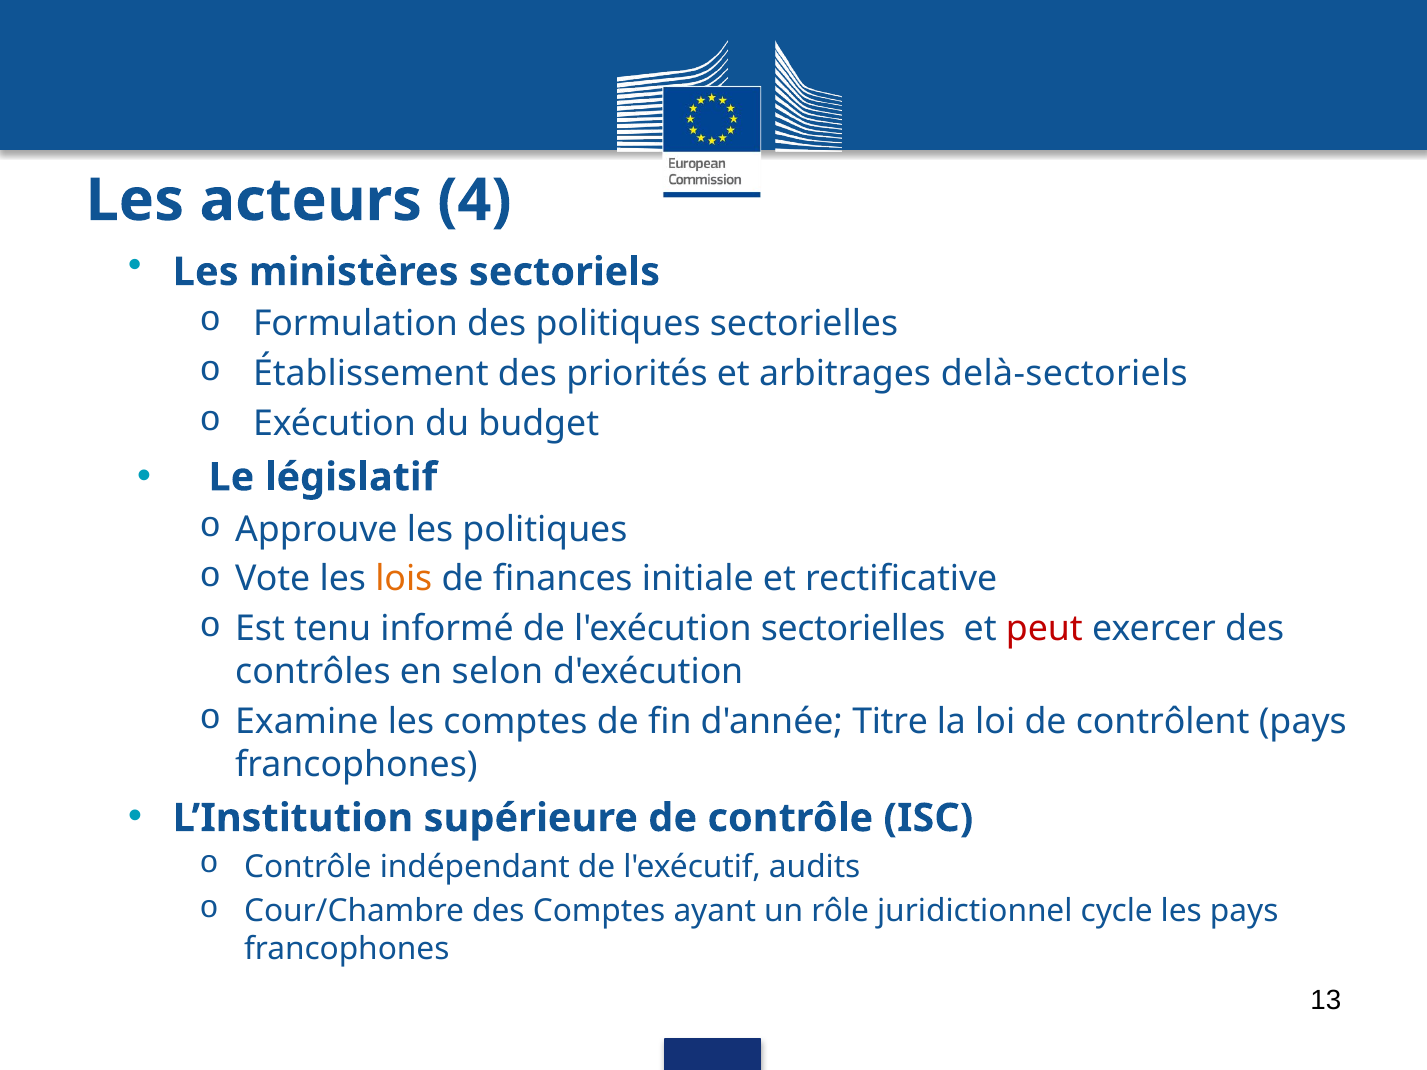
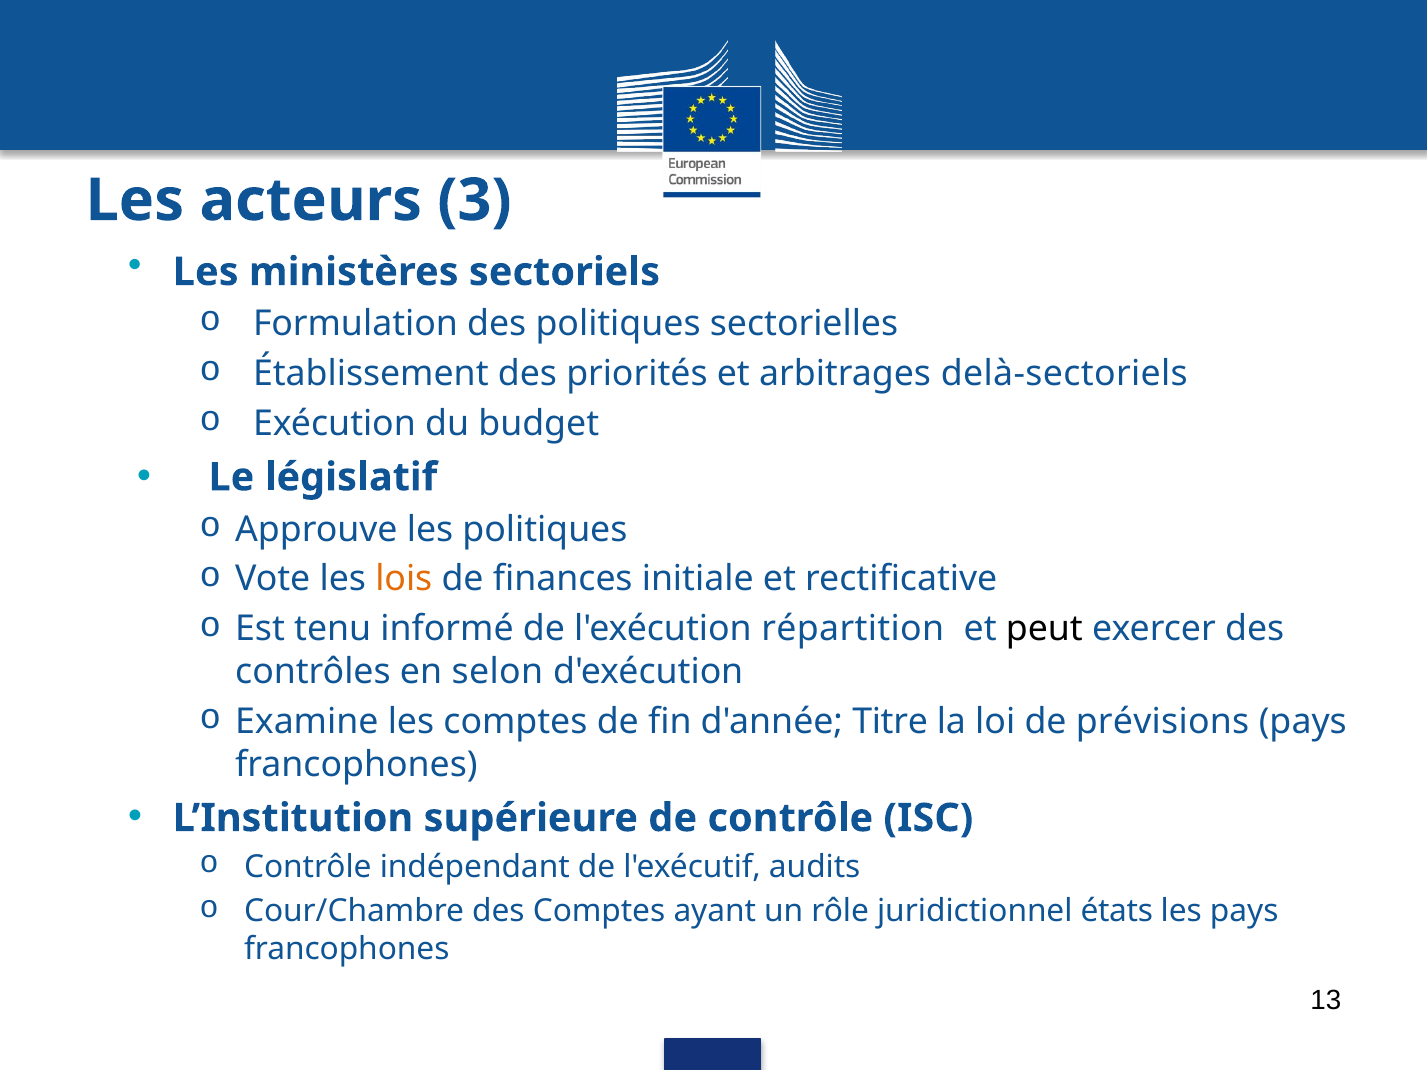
4: 4 -> 3 (474, 201)
l'exécution sectorielles: sectorielles -> répartition (853, 629)
peut colour: red -> black (1044, 629)
contrôlent: contrôlent -> prévisions (1163, 722)
cycle: cycle -> états (1117, 911)
